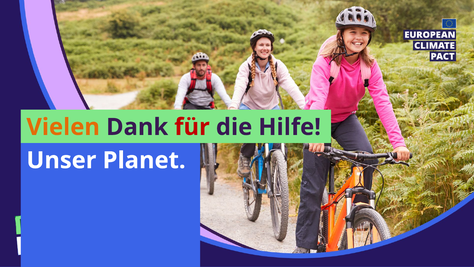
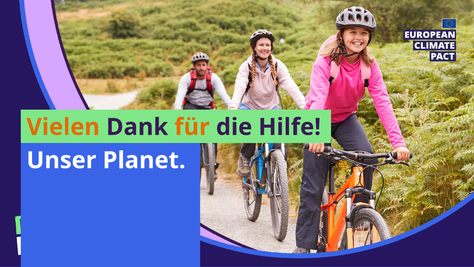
für colour: red -> orange (192, 127)
